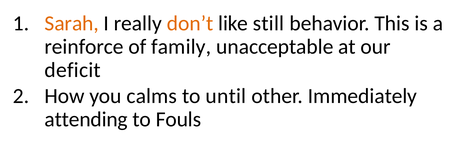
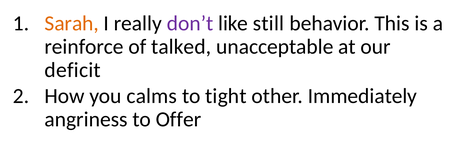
don’t colour: orange -> purple (190, 24)
family: family -> talked (181, 47)
until: until -> tight (226, 96)
attending: attending -> angriness (86, 120)
Fouls: Fouls -> Offer (178, 120)
